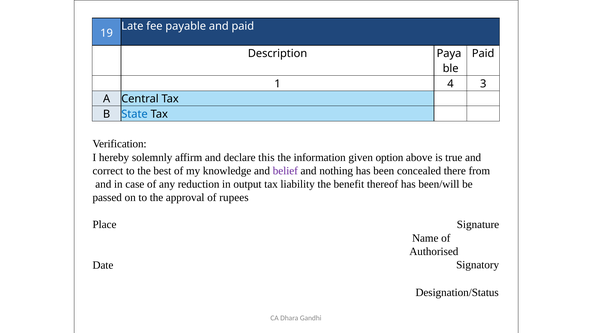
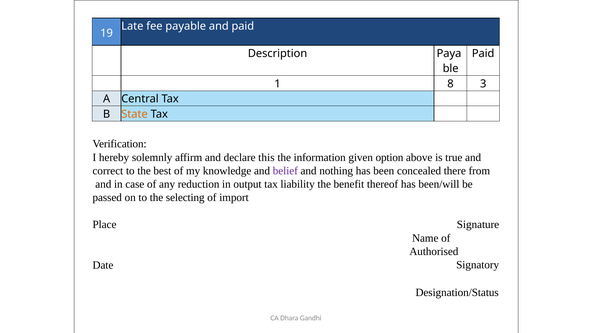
4: 4 -> 8 (450, 84)
State colour: blue -> orange (135, 114)
approval: approval -> selecting (185, 198)
rupees: rupees -> import (234, 198)
